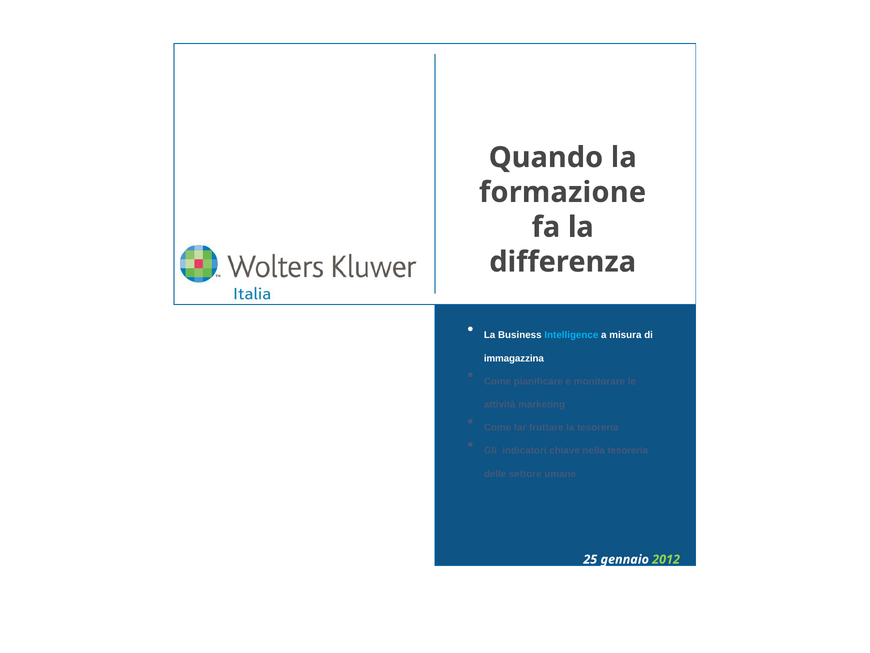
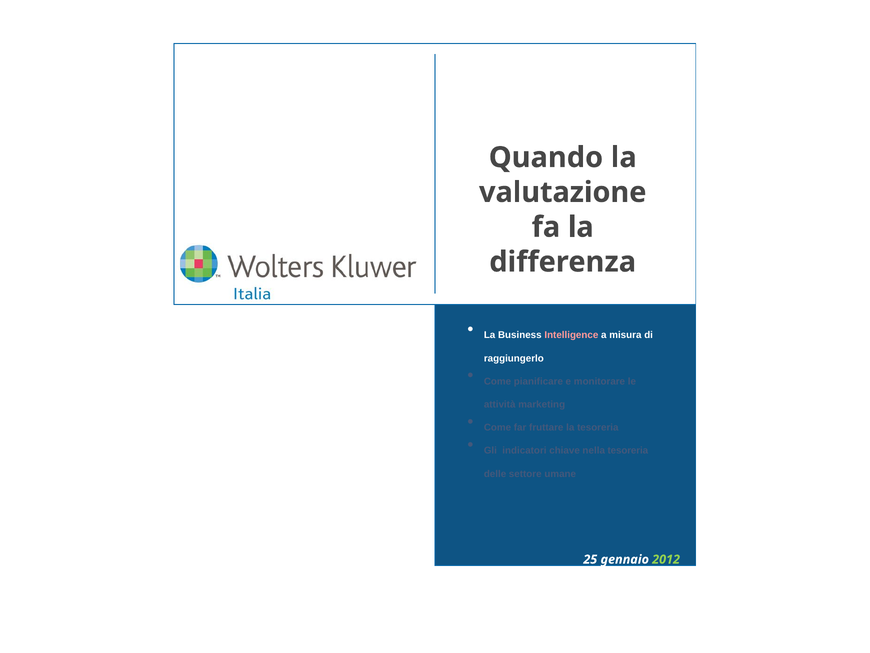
formazione: formazione -> valutazione (563, 192)
Intelligence colour: light blue -> pink (571, 335)
immagazzina: immagazzina -> raggiungerlo (514, 358)
